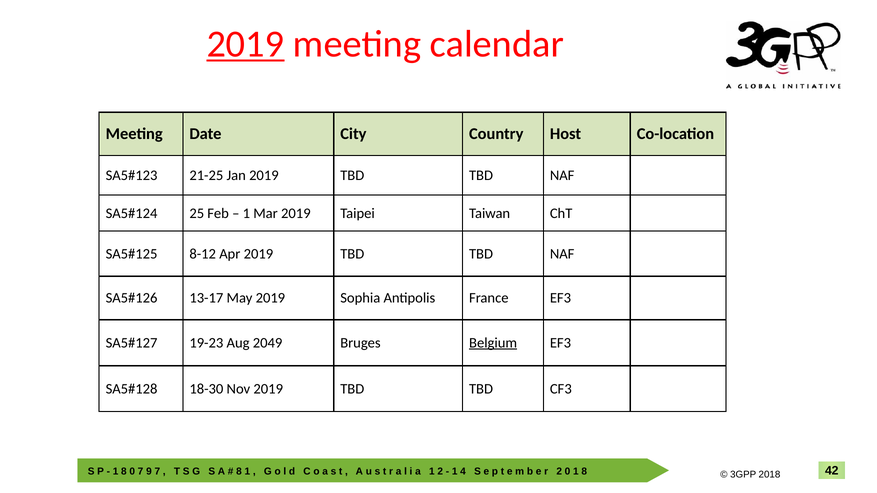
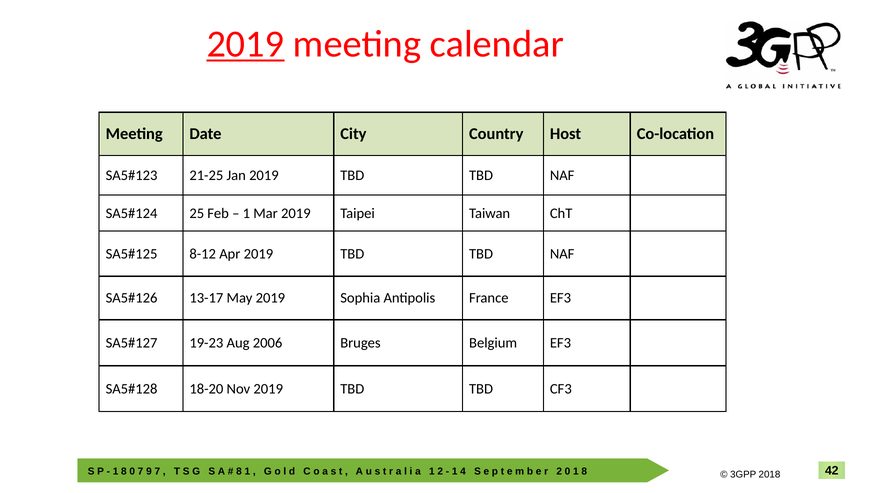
2049: 2049 -> 2006 (268, 343)
Belgium underline: present -> none (493, 343)
18-30: 18-30 -> 18-20 (206, 389)
